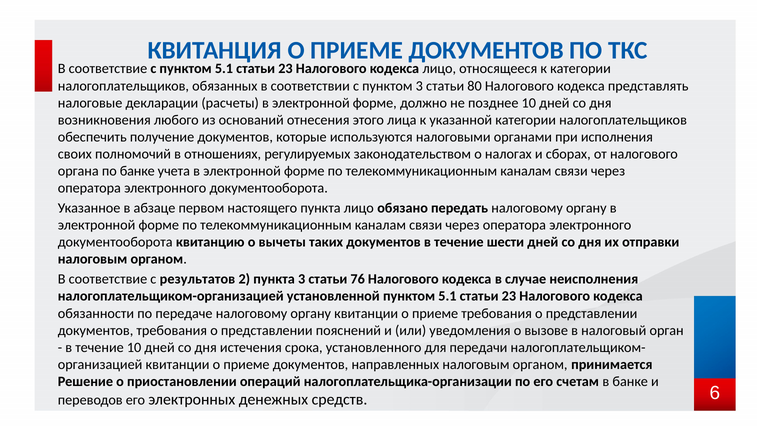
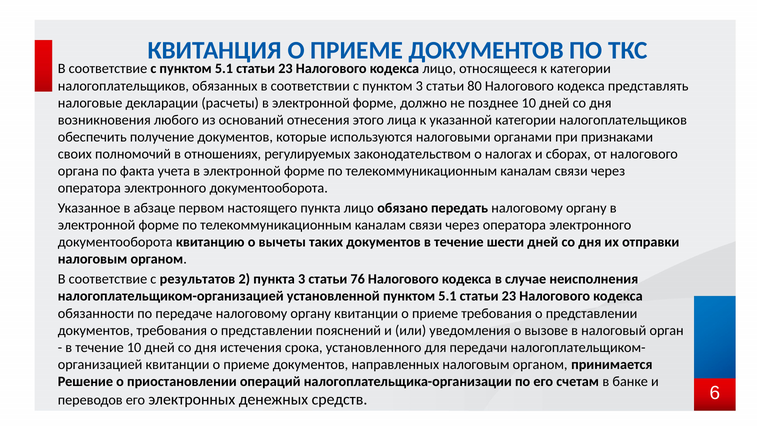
исполнения: исполнения -> признаками (617, 137)
по банке: банке -> факта (137, 171)
